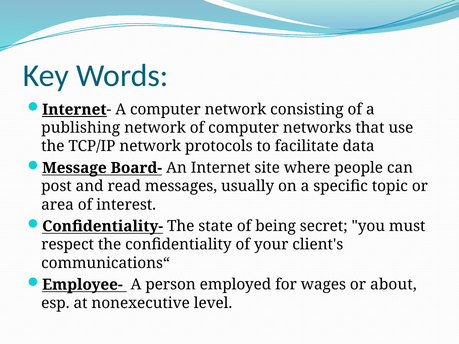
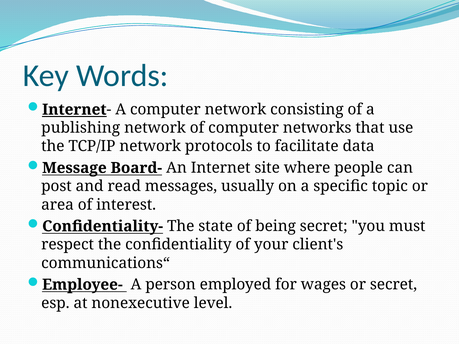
or about: about -> secret (394, 285)
